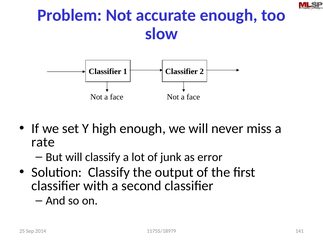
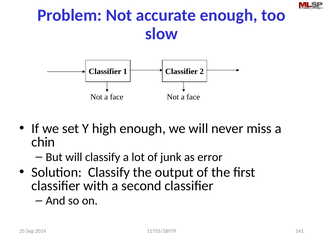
rate: rate -> chin (43, 142)
